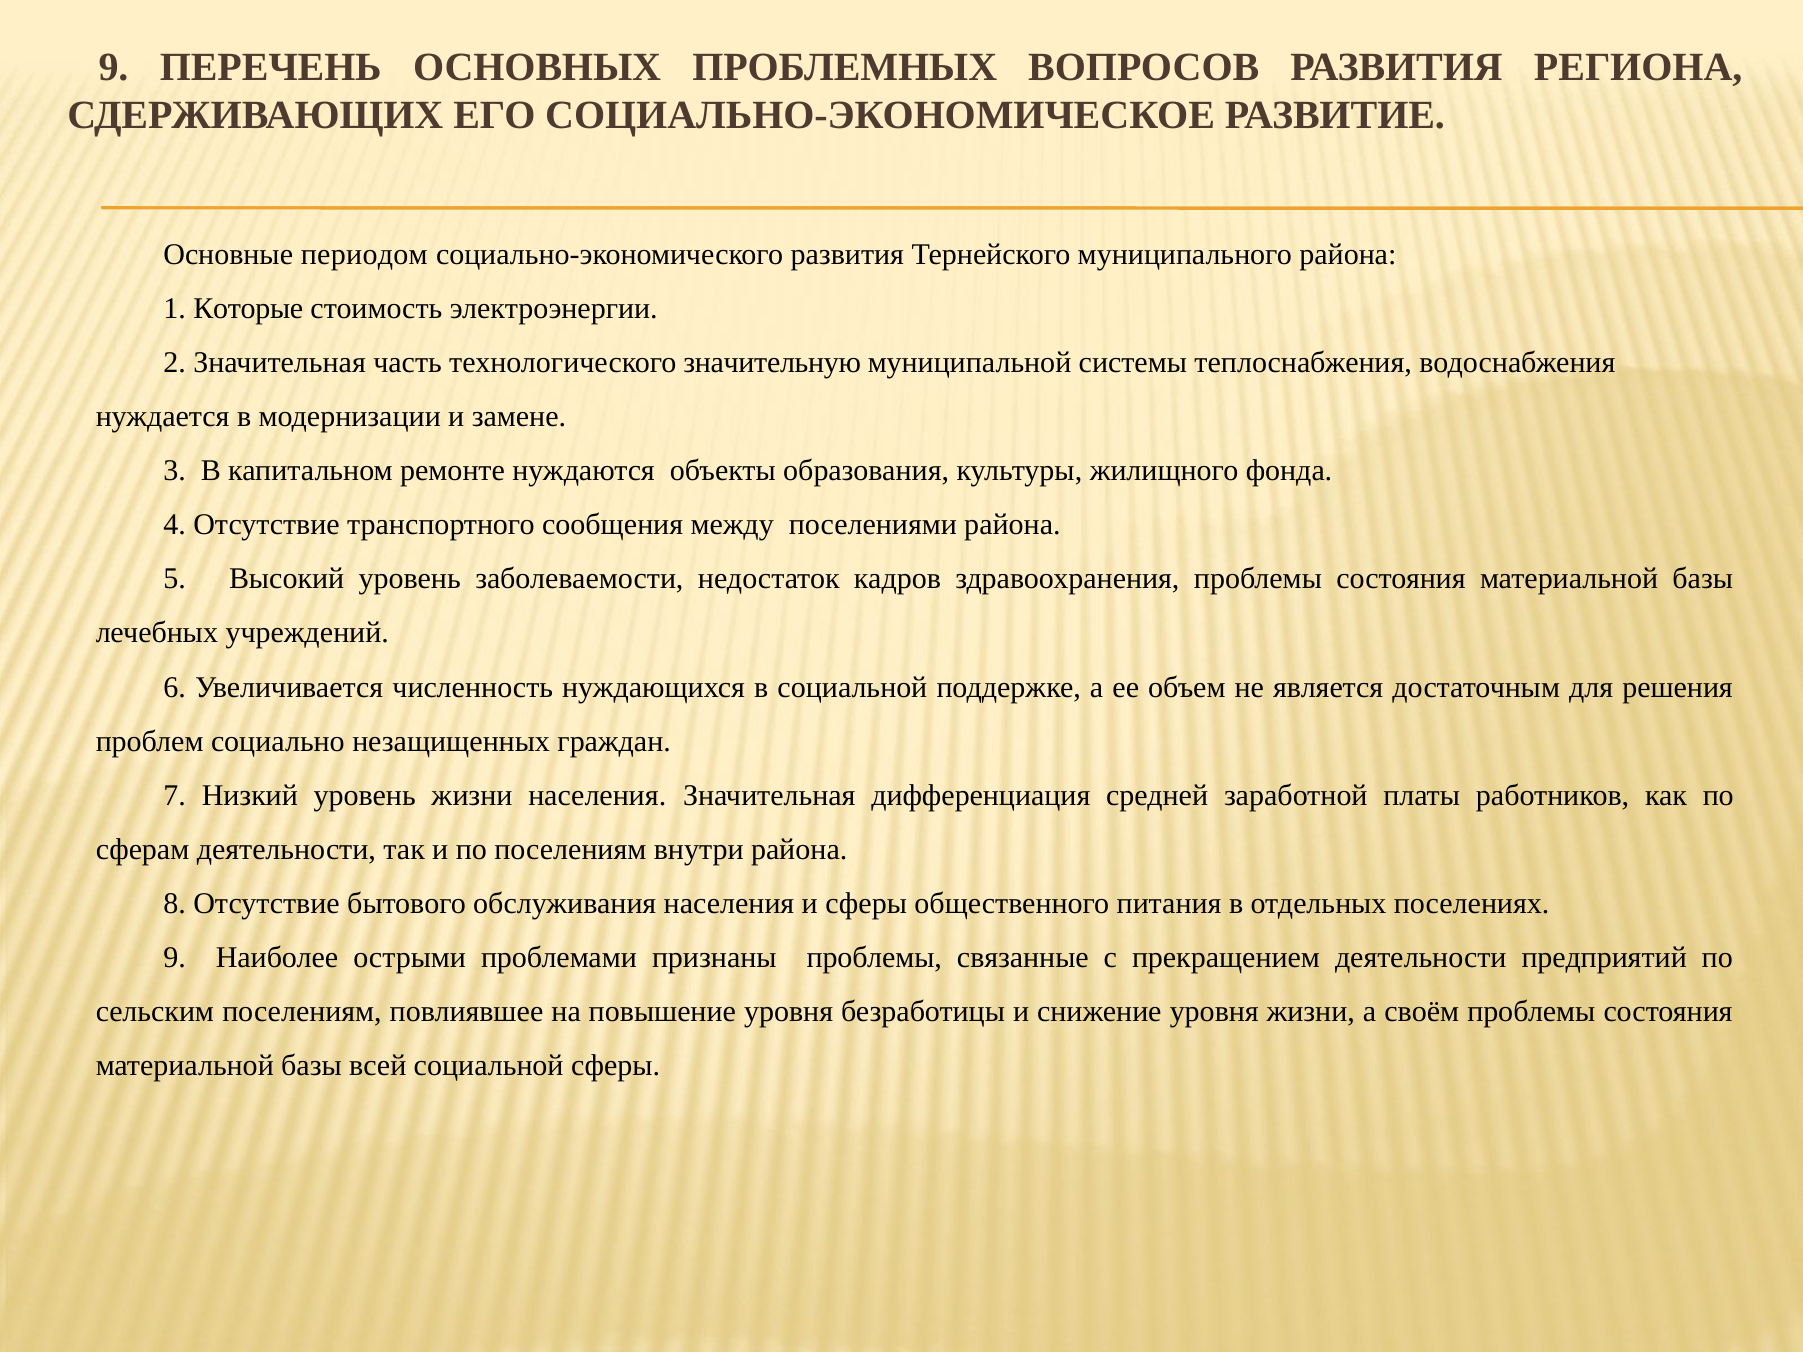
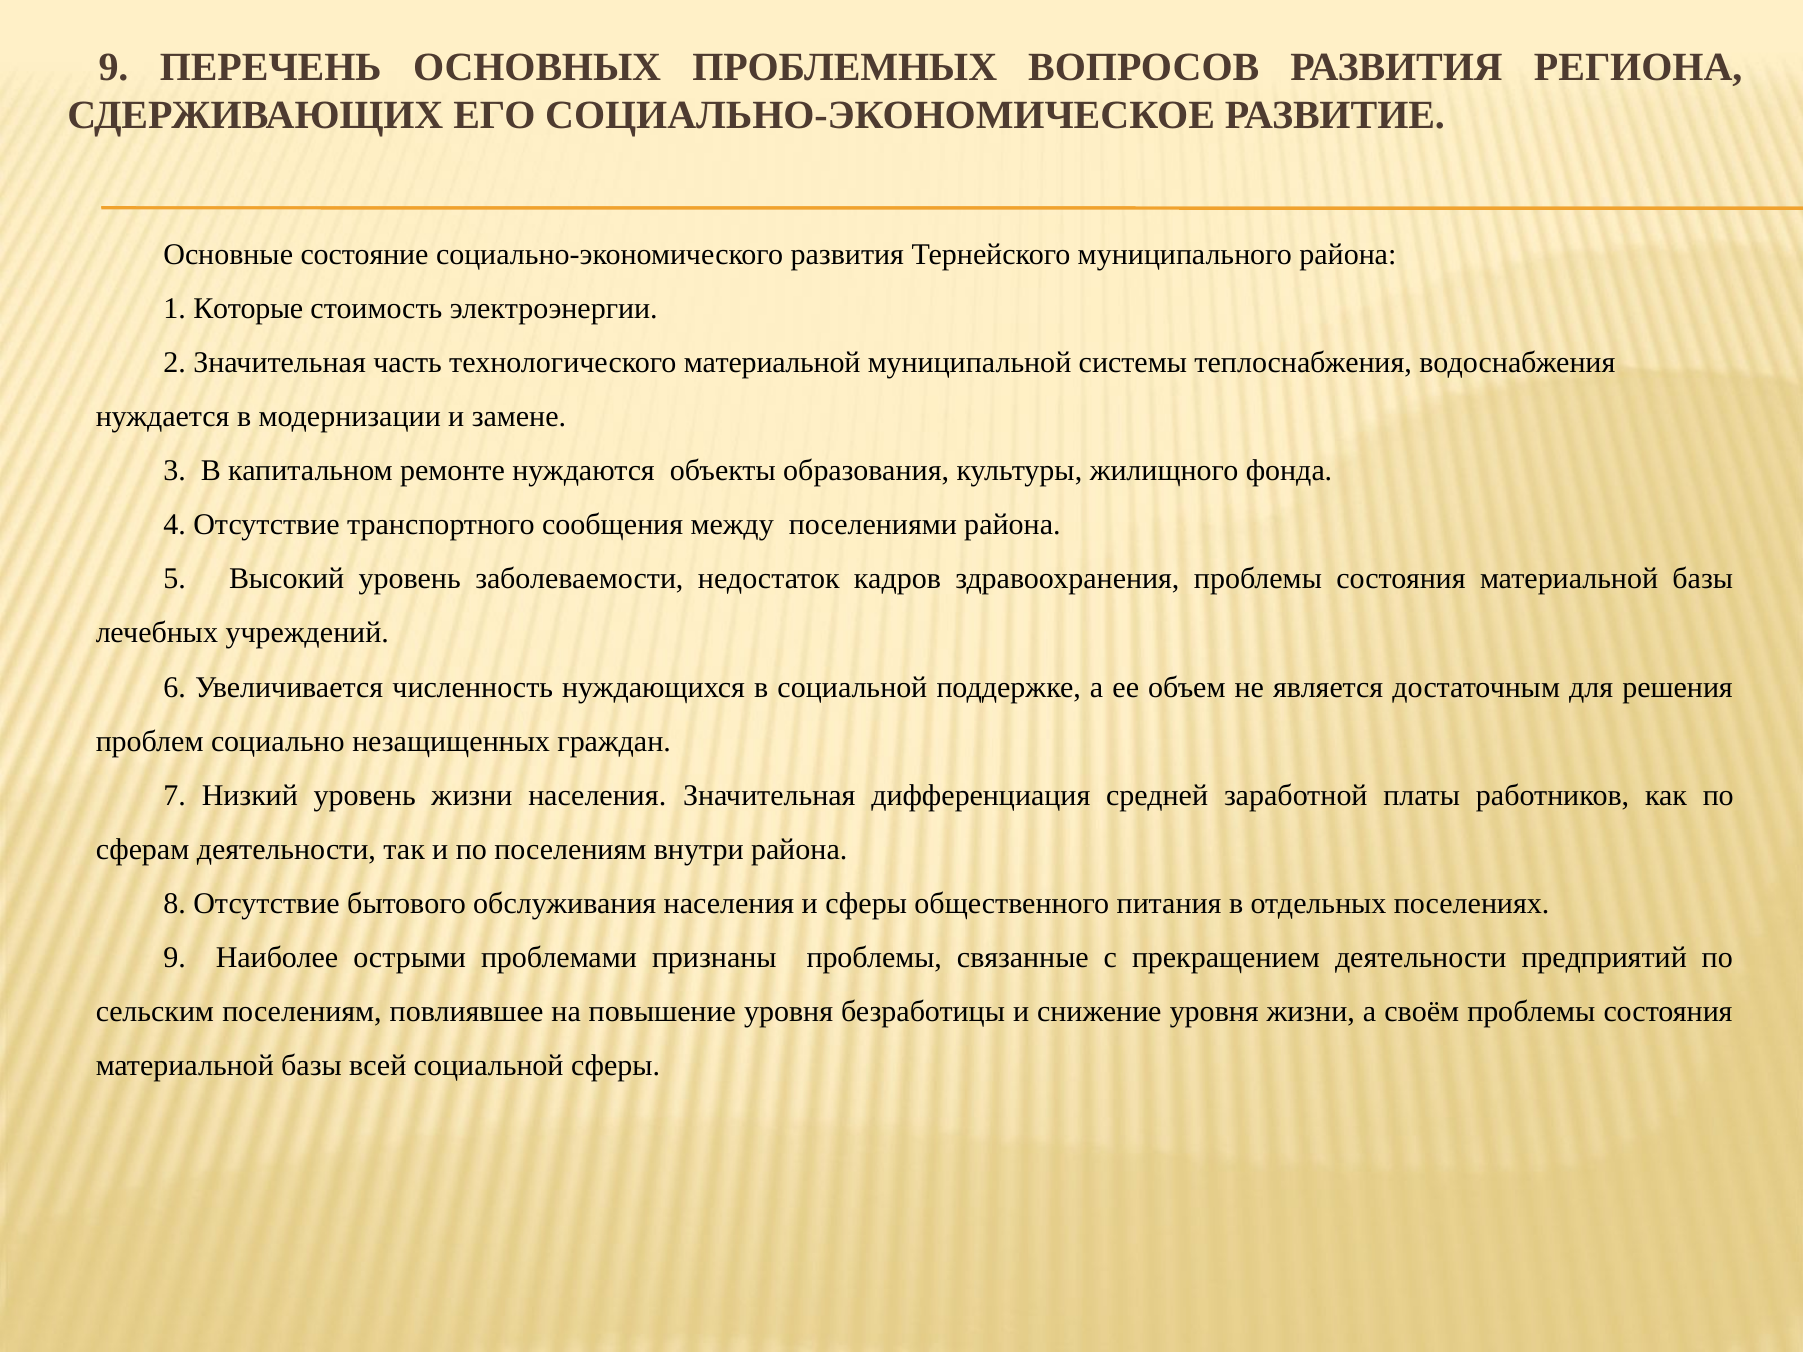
периодом: периодом -> состояние (364, 255)
технологического значительную: значительную -> материальной (772, 363)
